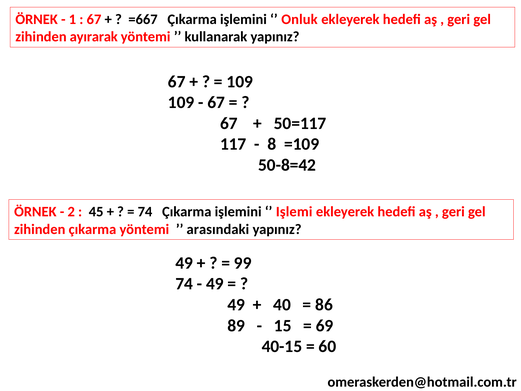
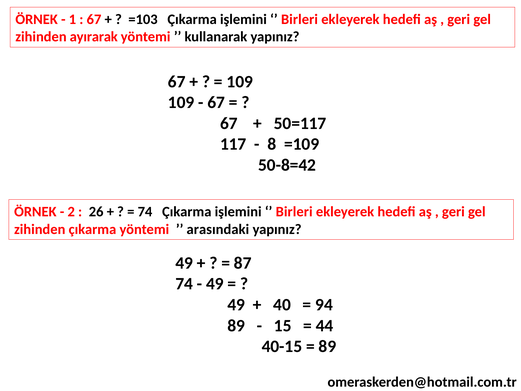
=667: =667 -> =103 (143, 19)
Onluk: Onluk -> Birleri (299, 19)
45: 45 -> 26 (96, 212)
Işlemi: Işlemi -> Birleri (294, 212)
99: 99 -> 87 (243, 263)
86: 86 -> 94 (324, 305)
69: 69 -> 44 (325, 325)
60: 60 -> 89 (327, 346)
